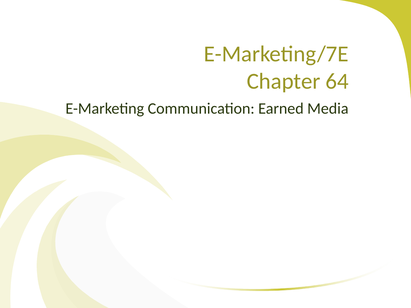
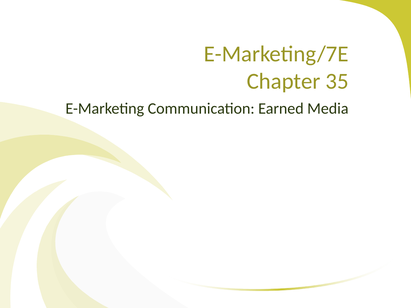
64: 64 -> 35 (337, 81)
